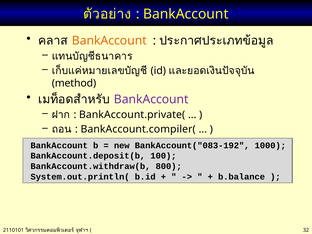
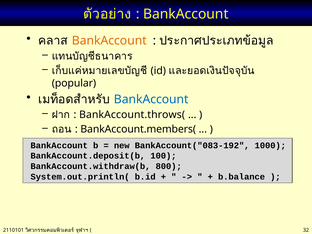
method: method -> popular (74, 83)
BankAccount colour: purple -> blue (151, 99)
BankAccount.private(: BankAccount.private( -> BankAccount.throws( (132, 115)
BankAccount.compiler(: BankAccount.compiler( -> BankAccount.members( (138, 129)
